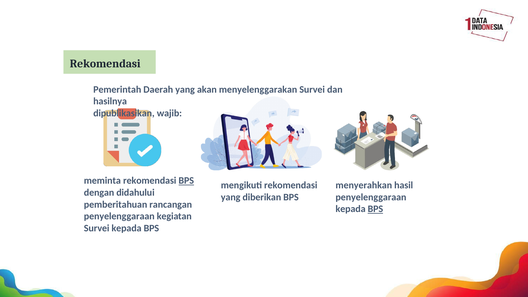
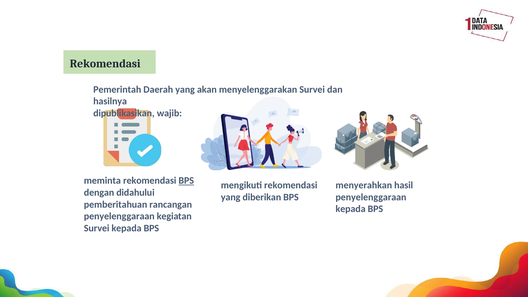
BPS underline: present -> none (375, 209)
